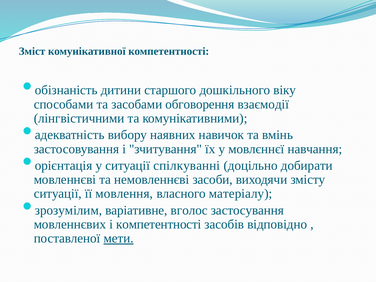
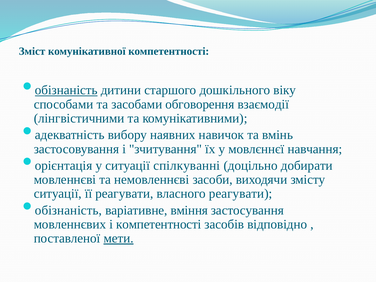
обізнаність underline: none -> present (66, 90)
її мовлення: мовлення -> реагувати (124, 194)
власного матеріалу: матеріалу -> реагувати (241, 194)
зрозумілим: зрозумілим -> обізнаність (68, 210)
вголос: вголос -> вміння (189, 210)
